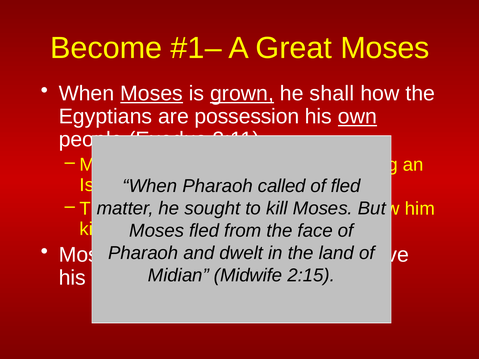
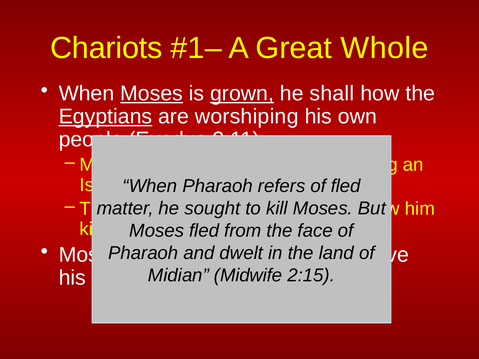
Become: Become -> Chariots (106, 48)
Great Moses: Moses -> Whole (385, 48)
Egyptians underline: none -> present (105, 117)
possession: possession -> worshiping (247, 117)
own underline: present -> none (357, 117)
called: called -> refers (282, 186)
